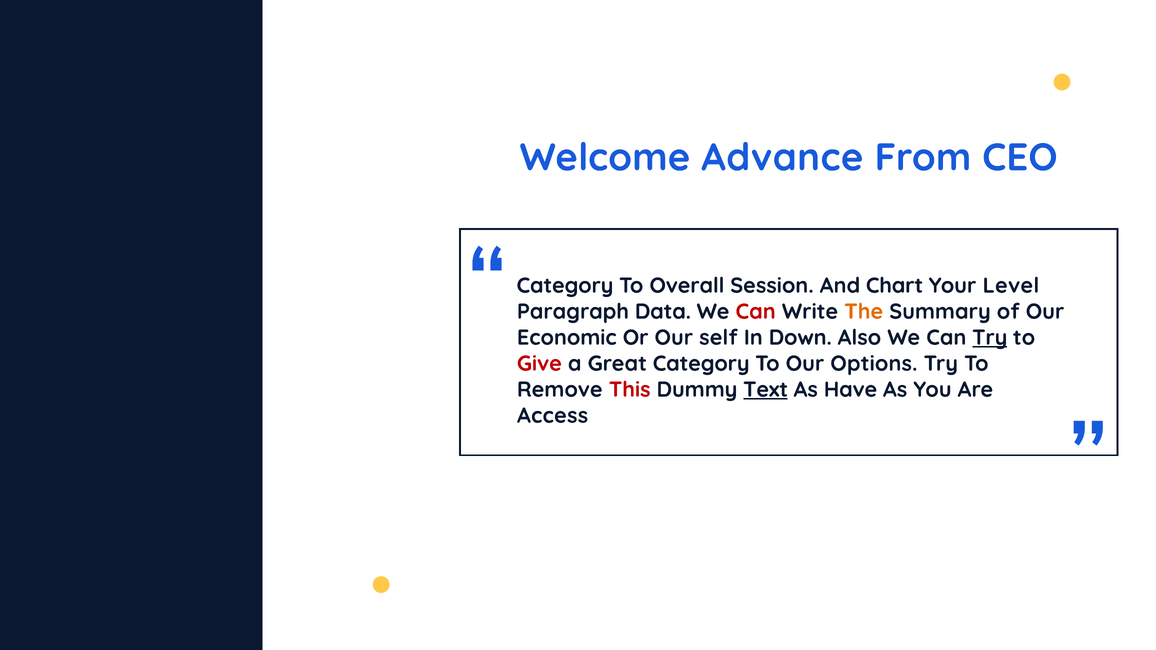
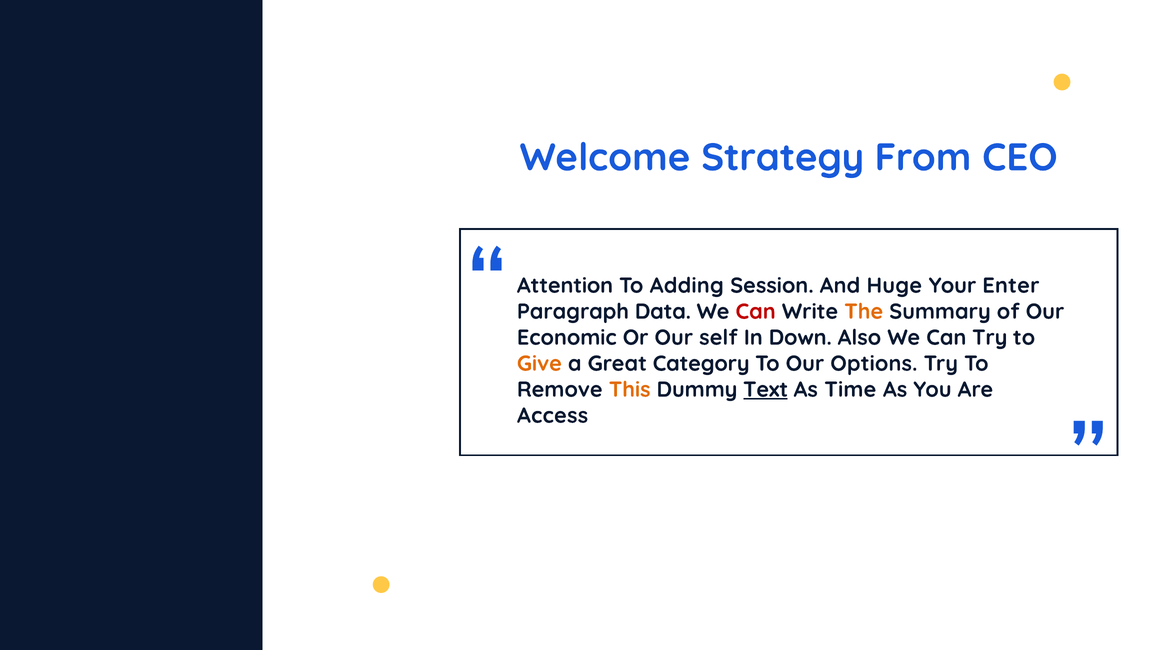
Advance: Advance -> Strategy (783, 158)
Category: Category -> Attention (565, 286)
Overall: Overall -> Adding (687, 286)
Chart: Chart -> Huge (894, 286)
Level: Level -> Enter (1011, 286)
Try underline: present -> none (990, 338)
Give colour: red -> orange (539, 364)
This colour: red -> orange (630, 390)
Have: Have -> Time (850, 390)
